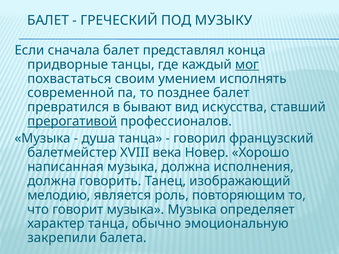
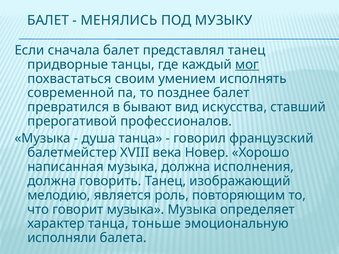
ГРЕЧЕСКИЙ: ГРЕЧЕСКИЙ -> МЕНЯЛИСЬ (119, 20)
представлял конца: конца -> танец (247, 50)
прерогативой underline: present -> none (72, 121)
обычно: обычно -> тоньше (156, 224)
закрепили: закрепили -> исполняли (62, 238)
